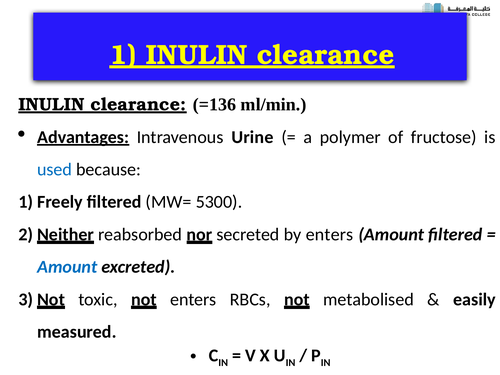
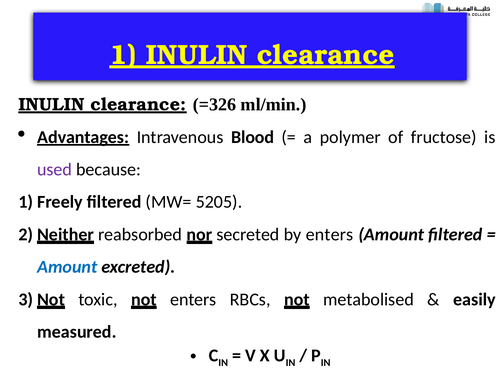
=136: =136 -> =326 (214, 105)
Urine: Urine -> Blood (253, 137)
used colour: blue -> purple (55, 170)
5300: 5300 -> 5205 (219, 202)
